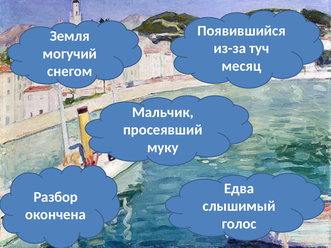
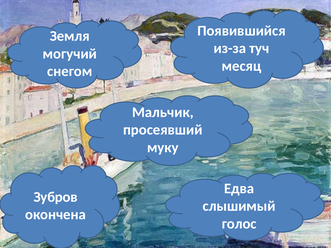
Разбор: Разбор -> Зубров (56, 197)
